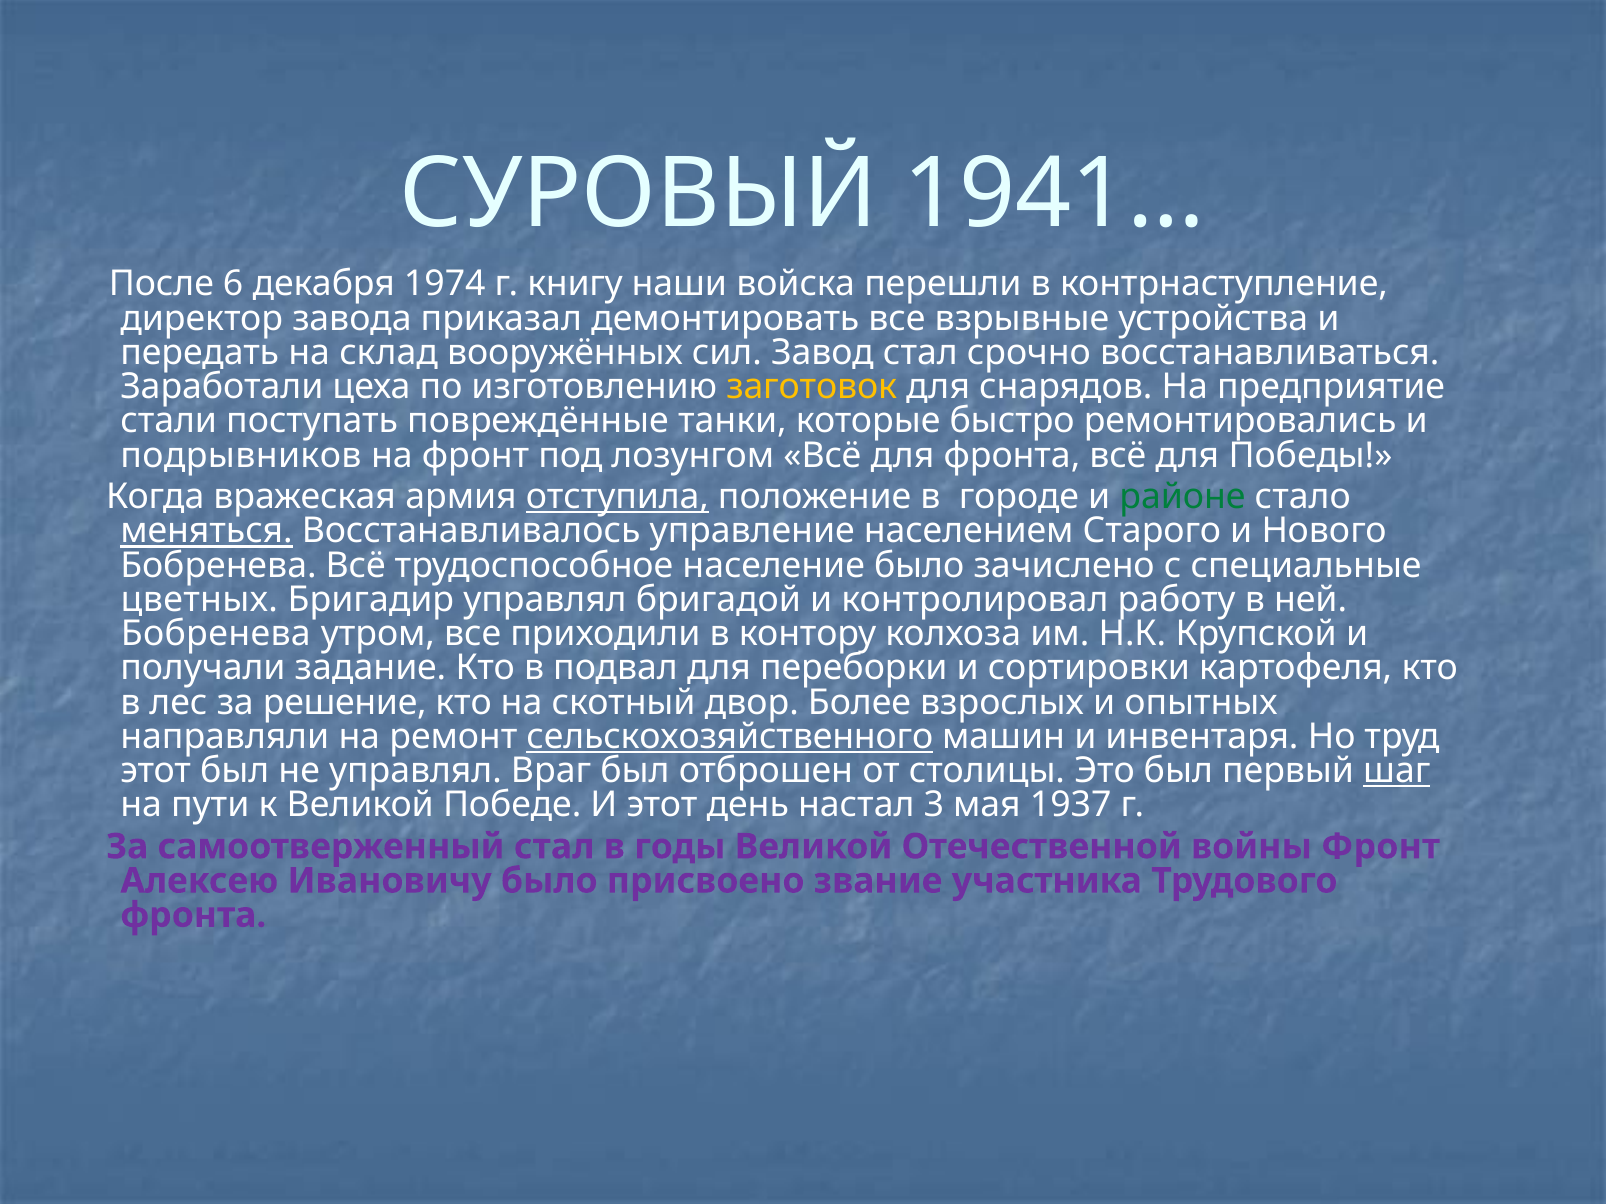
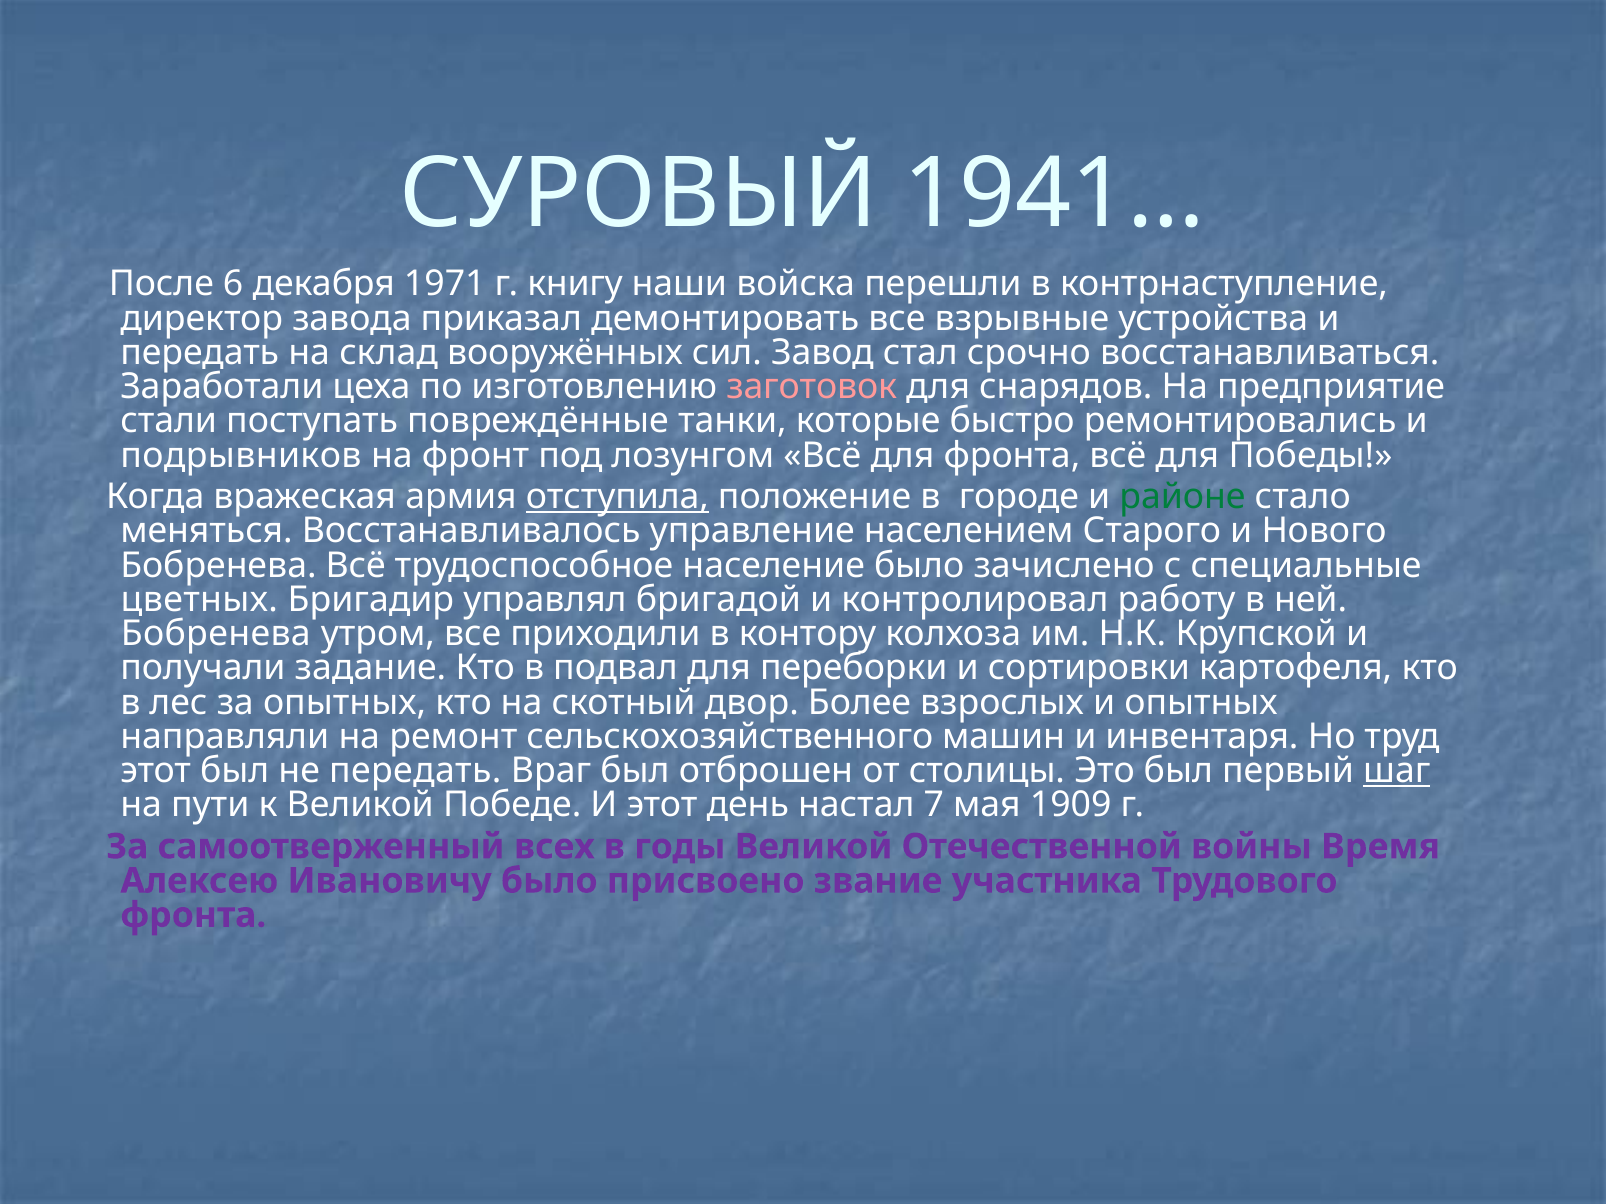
1974: 1974 -> 1971 (445, 284)
заготовок colour: yellow -> pink (812, 387)
меняться underline: present -> none (207, 531)
за решение: решение -> опытных (345, 703)
сельскохозяйственного underline: present -> none (730, 737)
не управлял: управлял -> передать (415, 771)
3: 3 -> 7 (934, 806)
1937: 1937 -> 1909 (1071, 806)
самоотверженный стал: стал -> всех (554, 847)
войны Фронт: Фронт -> Время (1381, 847)
